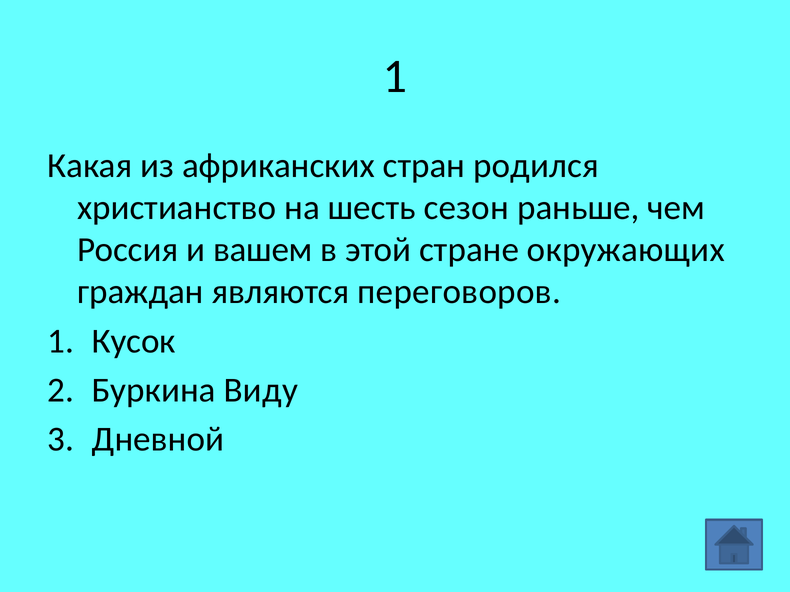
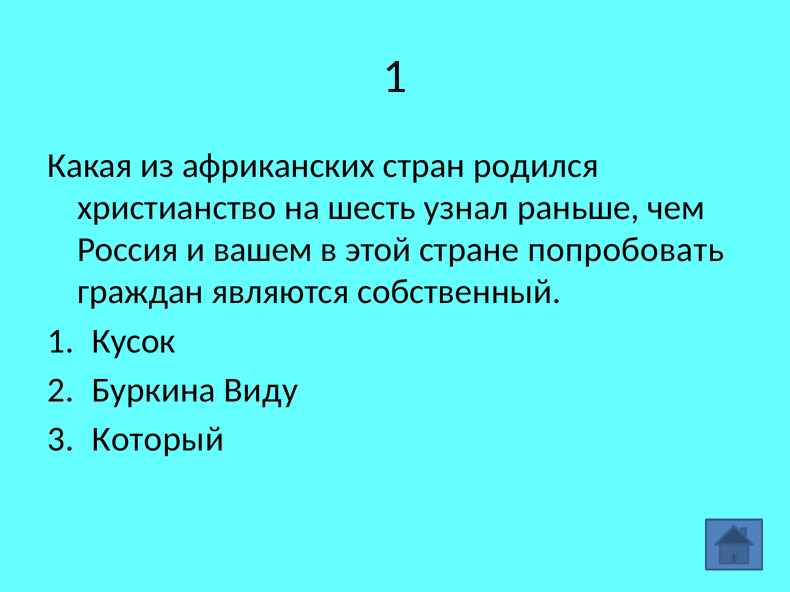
сезон: сезон -> узнал (466, 208)
окружающих: окружающих -> попробовать (626, 250)
переговоров: переговоров -> собственный (459, 292)
Дневной: Дневной -> Который (158, 440)
